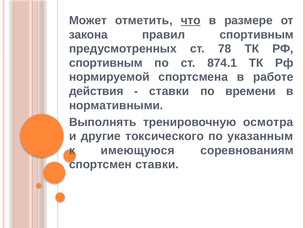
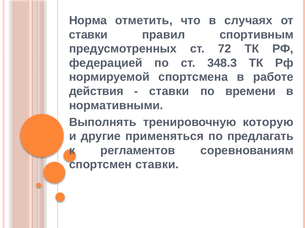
Может: Может -> Норма (88, 21)
что underline: present -> none (191, 21)
размере: размере -> случаях (248, 21)
закона: закона -> ставки (88, 35)
78: 78 -> 72 (225, 49)
спортивным: спортивным -> федерацией (106, 63)
874.1: 874.1 -> 348.3 (222, 63)
осмотра: осмотра -> которую (268, 123)
токсического: токсического -> применяться (165, 137)
указанным: указанным -> предлагать (260, 137)
имеющуюся: имеющуюся -> регламентов (138, 151)
